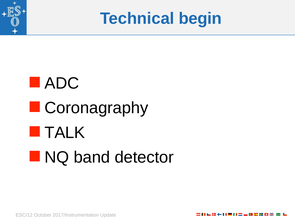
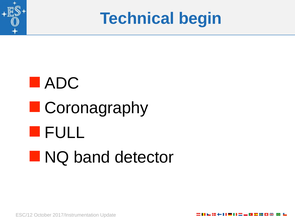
TALK: TALK -> FULL (65, 132)
